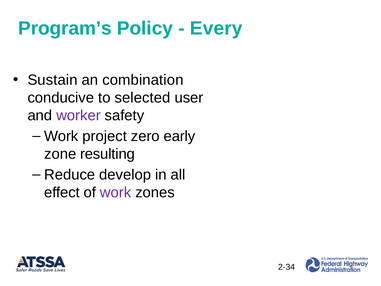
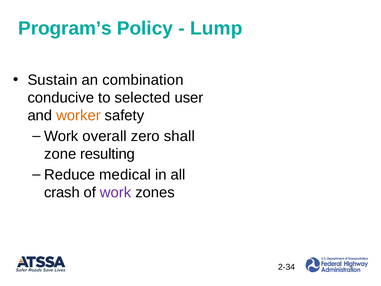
Every: Every -> Lump (216, 28)
worker colour: purple -> orange (78, 115)
project: project -> overall (105, 136)
early: early -> shall (179, 136)
develop: develop -> medical (125, 175)
effect: effect -> crash (62, 192)
